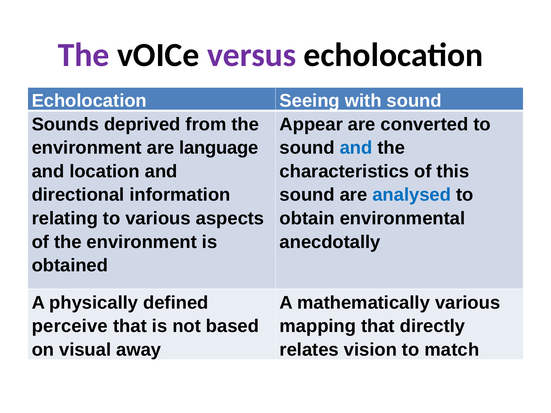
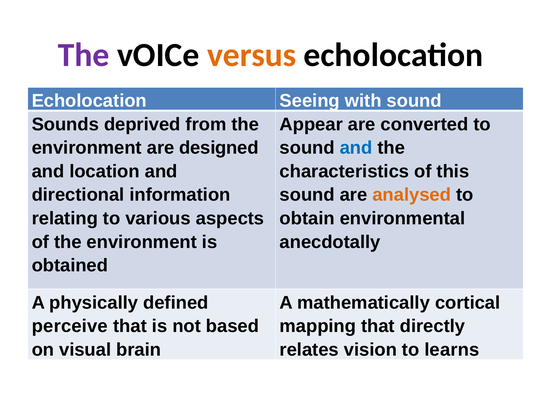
versus colour: purple -> orange (252, 55)
language: language -> designed (219, 148)
analysed colour: blue -> orange (412, 195)
mathematically various: various -> cortical (468, 303)
away: away -> brain (139, 350)
match: match -> learns (452, 350)
